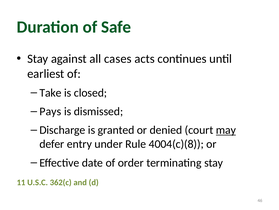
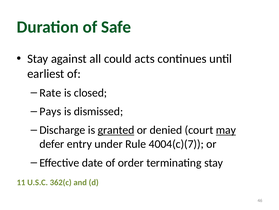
cases: cases -> could (118, 59)
Take: Take -> Rate (50, 92)
granted underline: none -> present (116, 130)
4004(c)(8: 4004(c)(8 -> 4004(c)(7 (176, 144)
